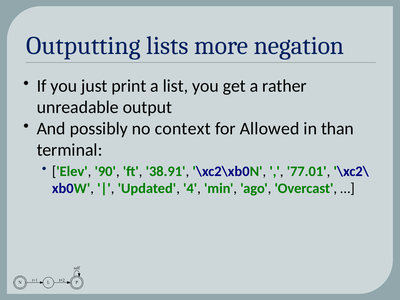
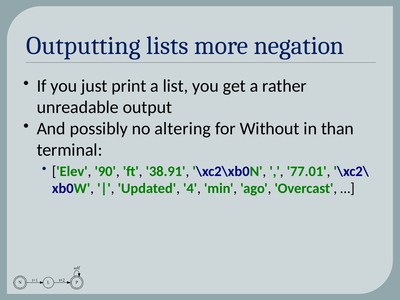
context: context -> altering (183, 129)
Allowed: Allowed -> Without (270, 129)
